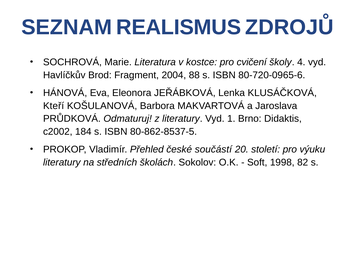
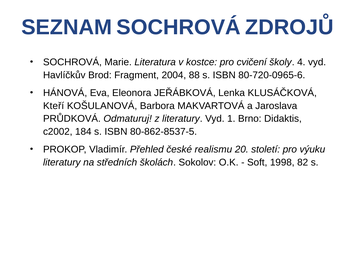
SEZNAM REALISMUS: REALISMUS -> SOCHROVÁ (179, 27)
součástí: součástí -> realismu (213, 149)
